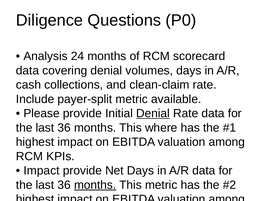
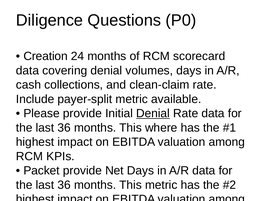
Analysis: Analysis -> Creation (46, 56)
Impact: Impact -> Packet (42, 170)
months underline: present -> none (95, 184)
